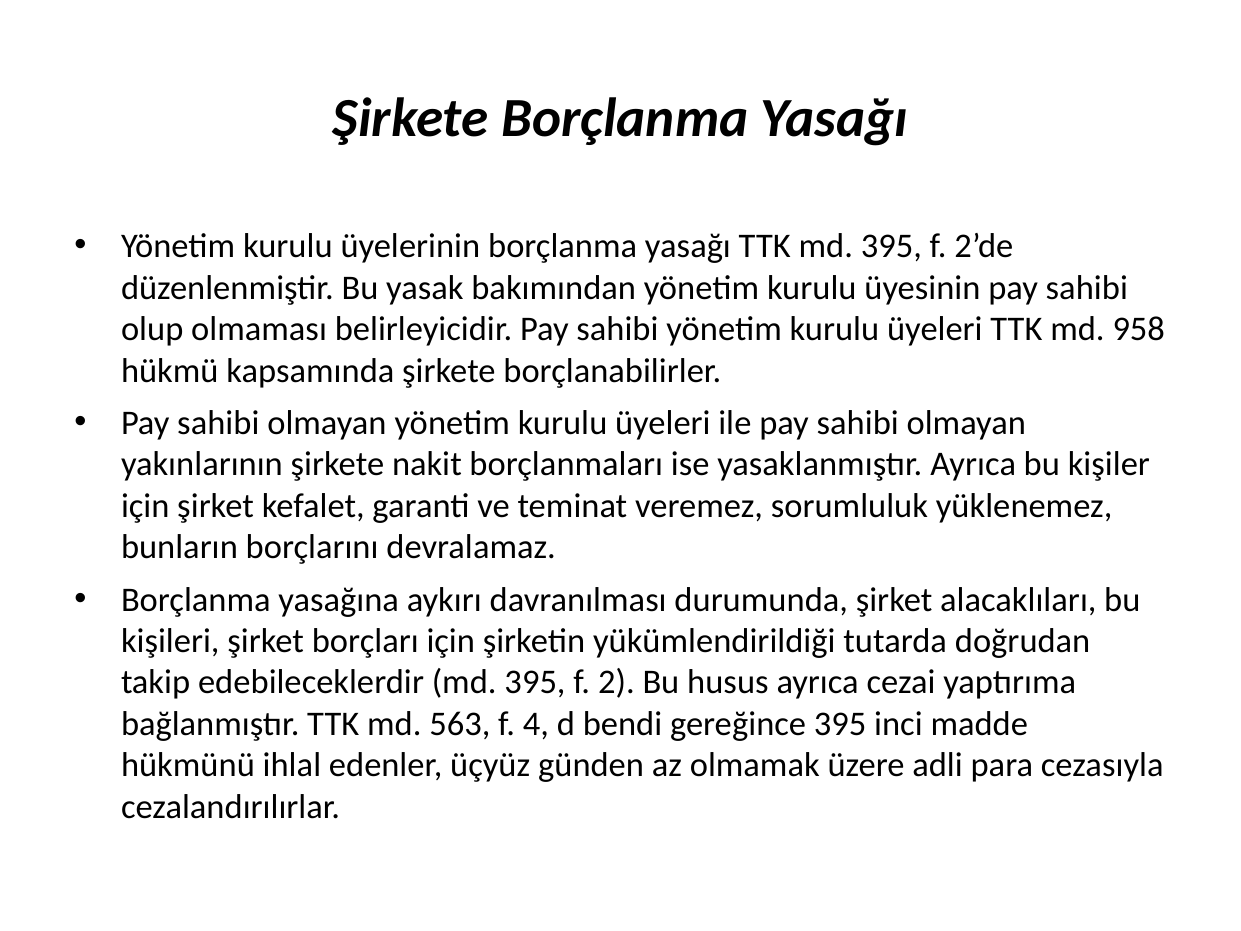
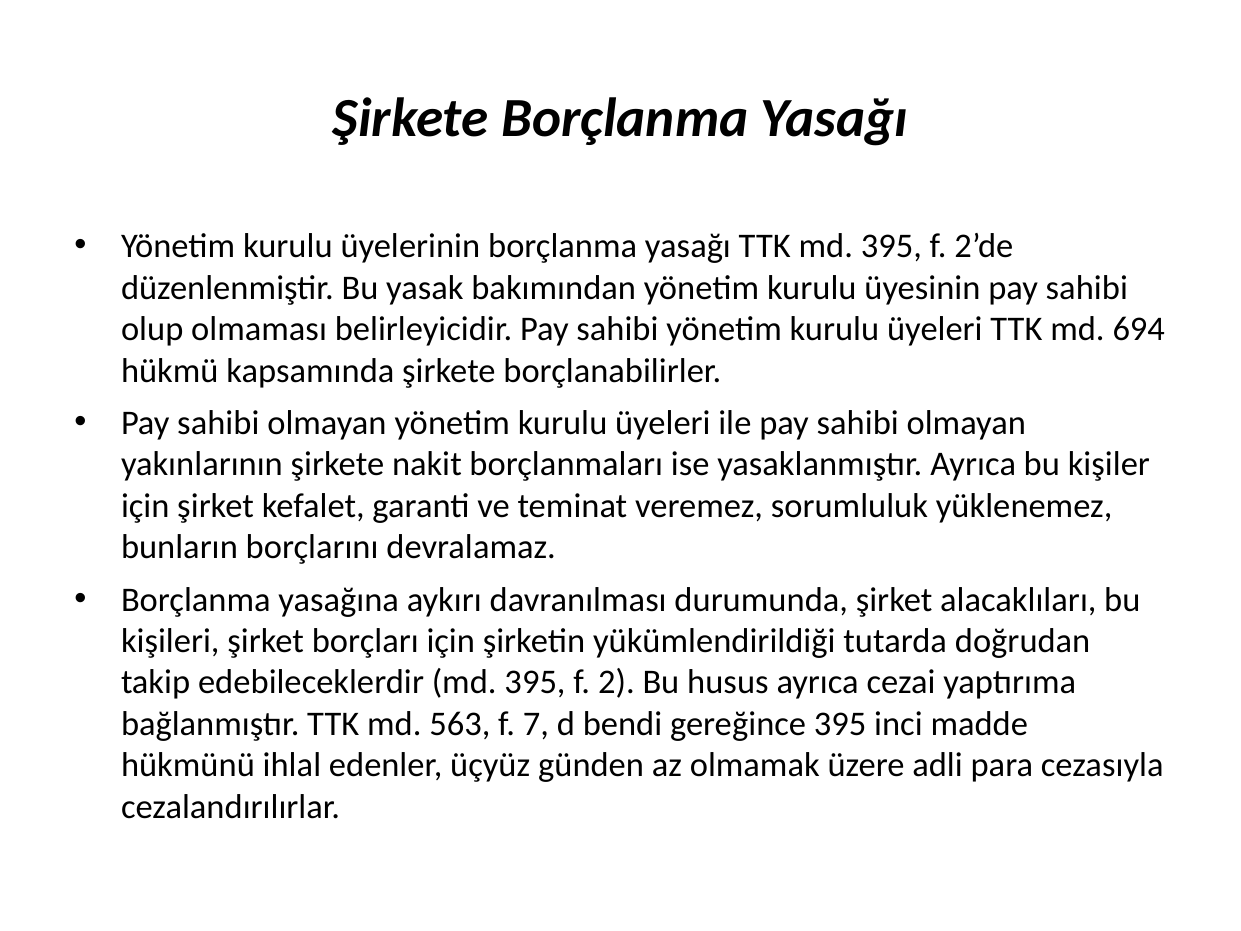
958: 958 -> 694 (1139, 329)
4: 4 -> 7 (536, 724)
